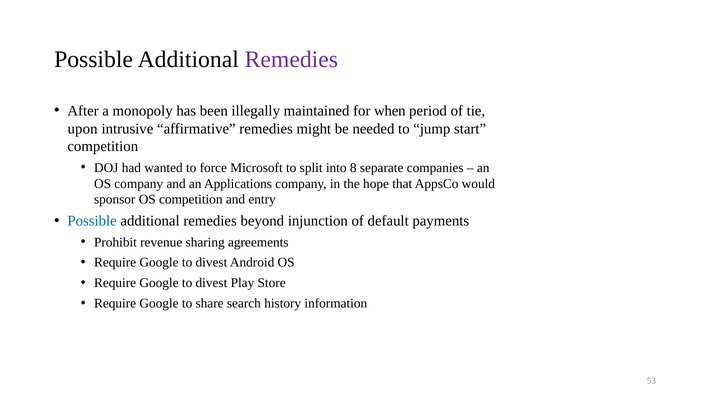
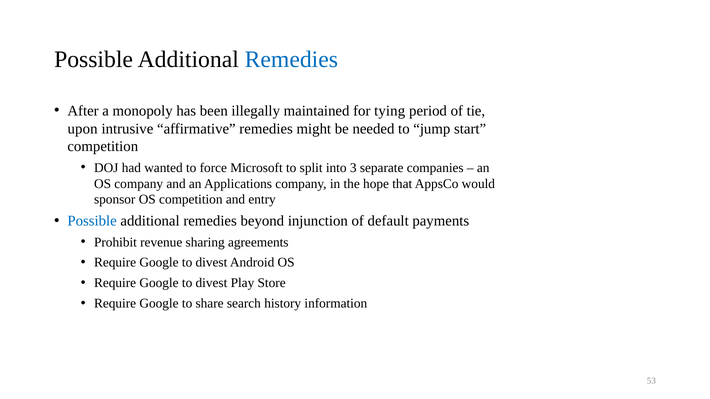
Remedies colour: purple -> blue (291, 60)
when: when -> tying (390, 111)
8: 8 -> 3 (353, 168)
